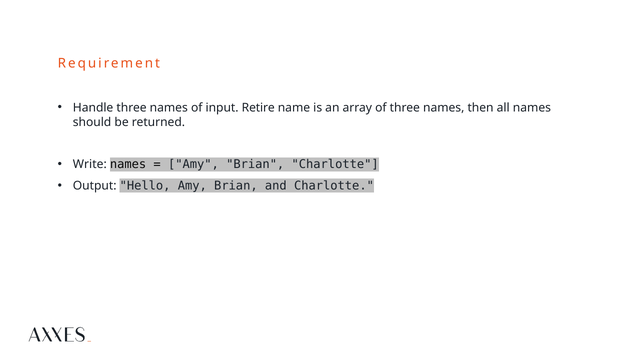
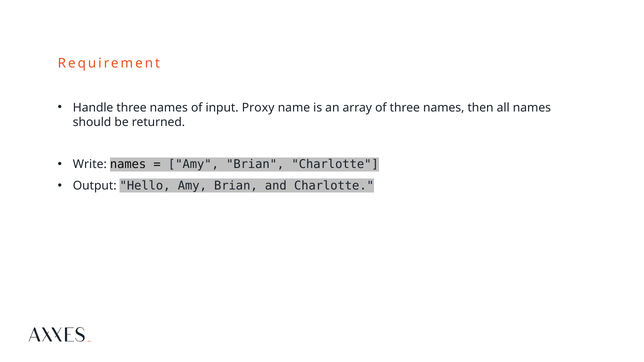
Retire: Retire -> Proxy (258, 108)
